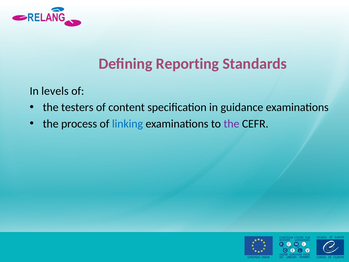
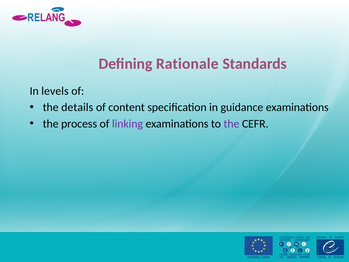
Reporting: Reporting -> Rationale (187, 64)
testers: testers -> details (77, 107)
linking colour: blue -> purple (127, 124)
